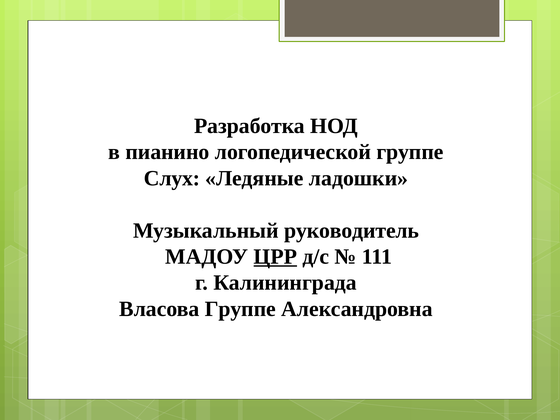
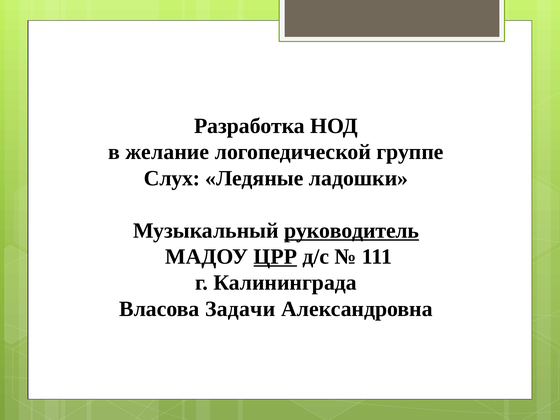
пианино: пианино -> желание (167, 152)
руководитель underline: none -> present (352, 230)
Власова Группе: Группе -> Задачи (240, 309)
